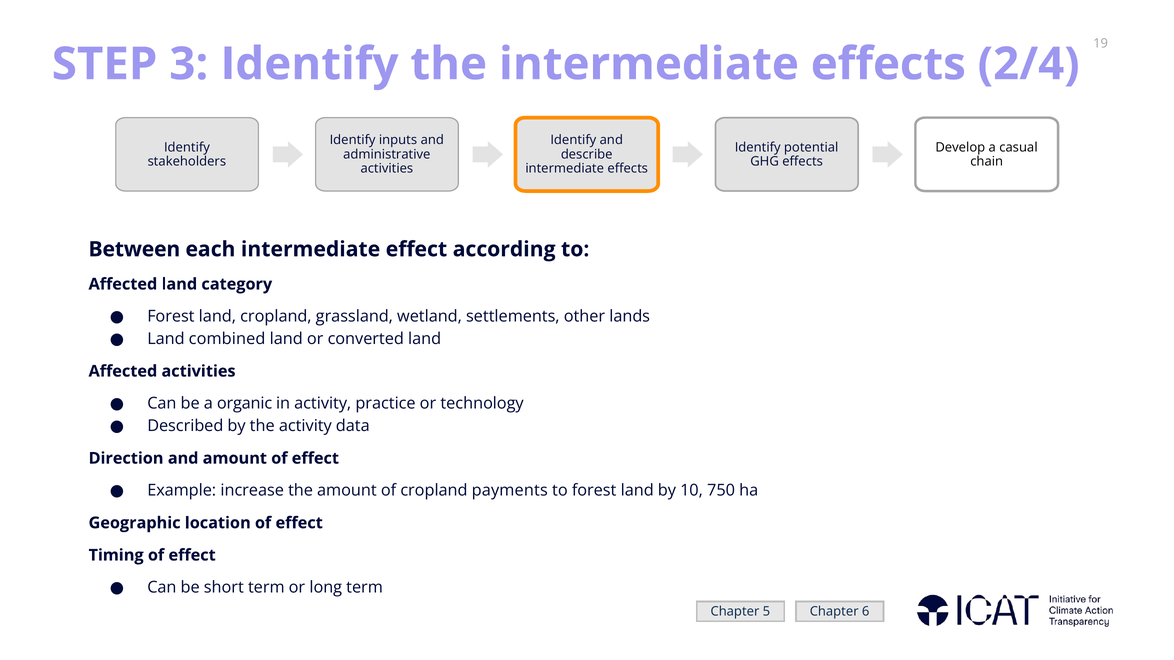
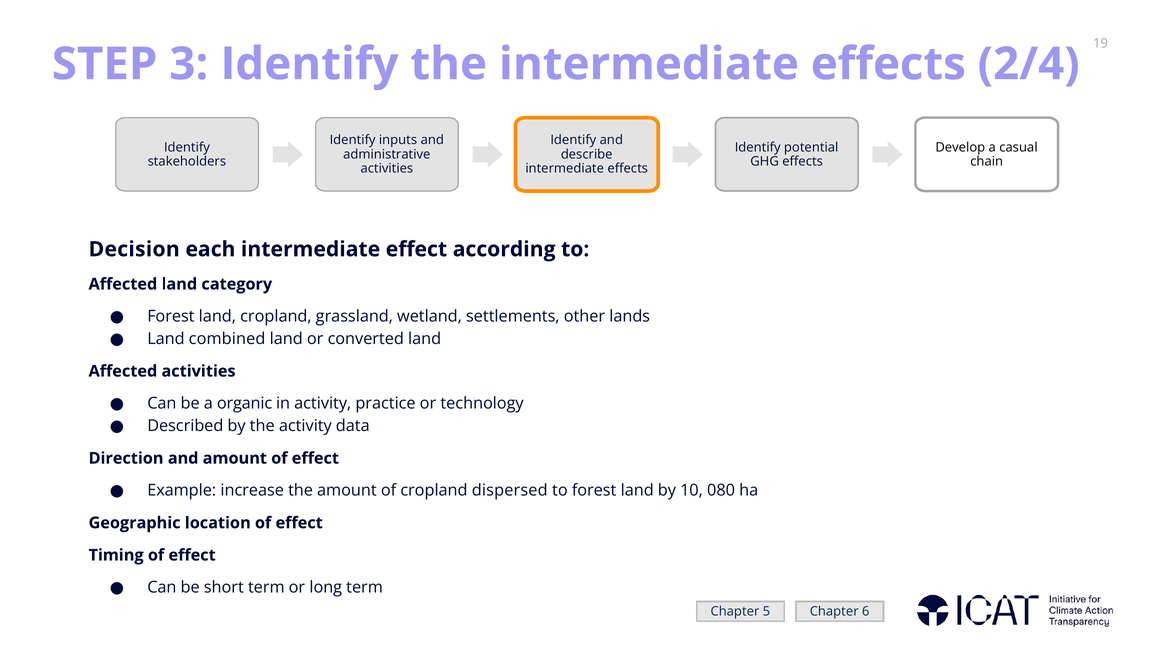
Between: Between -> Decision (134, 249)
payments: payments -> dispersed (510, 491)
750: 750 -> 080 (721, 491)
